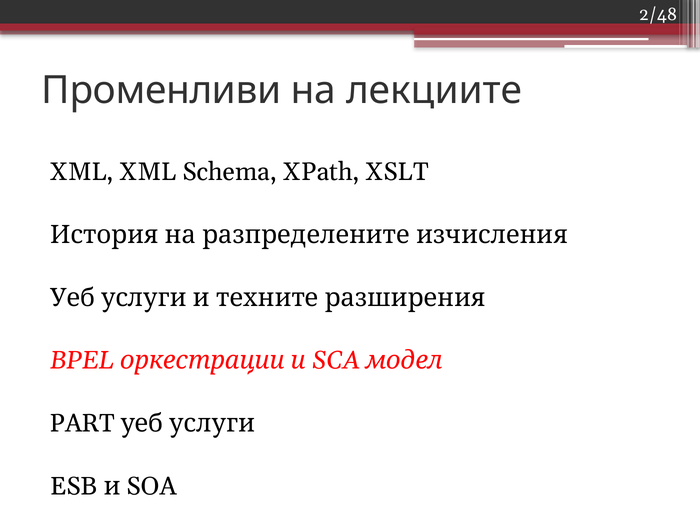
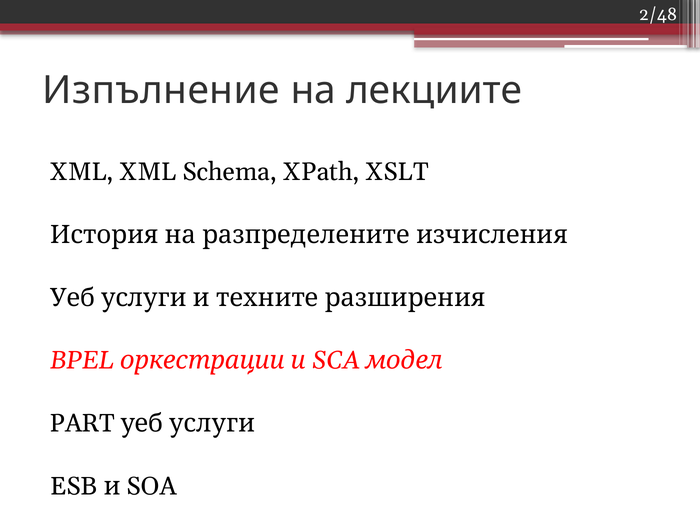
Променливи: Променливи -> Изпълнение (161, 90)
